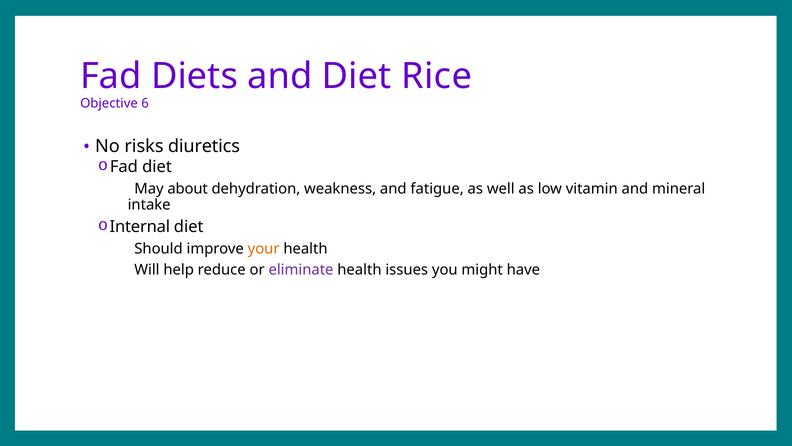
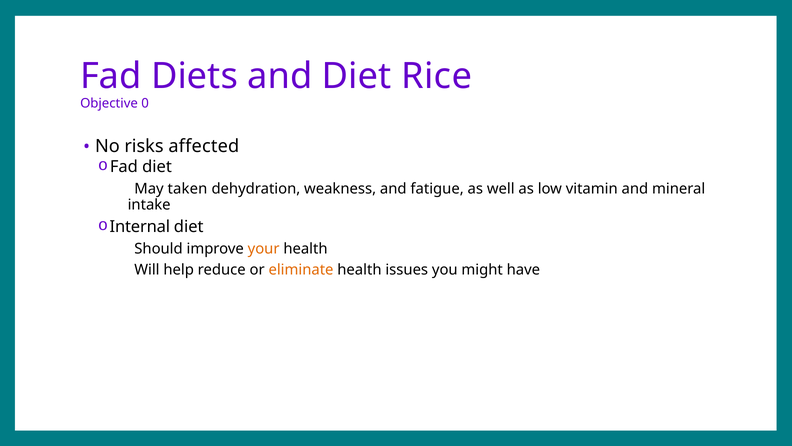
6: 6 -> 0 (145, 103)
diuretics: diuretics -> affected (204, 146)
about: about -> taken (187, 189)
eliminate colour: purple -> orange (301, 269)
